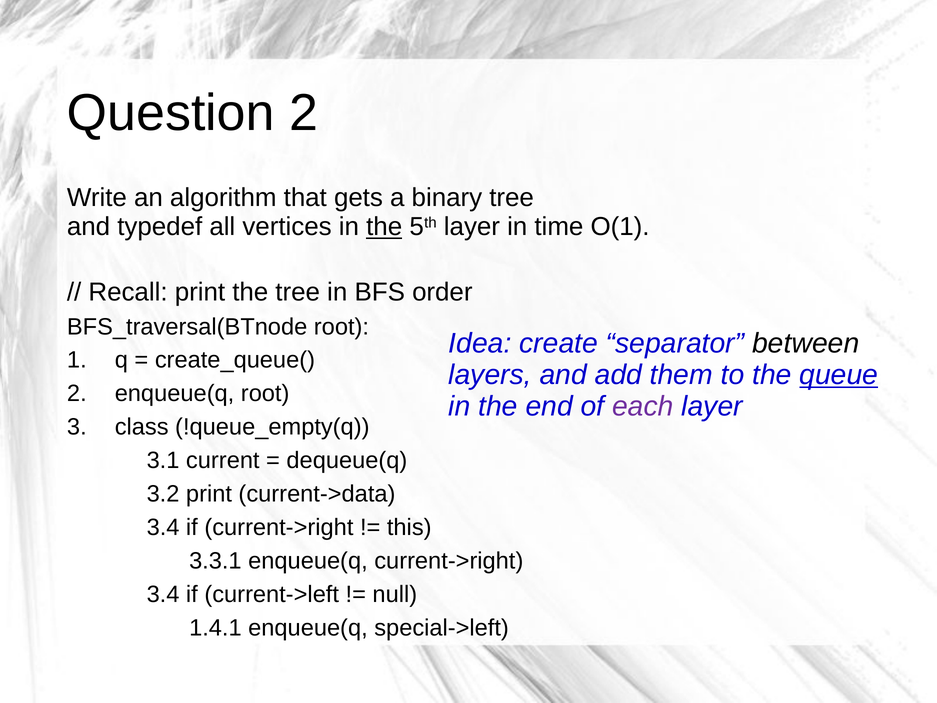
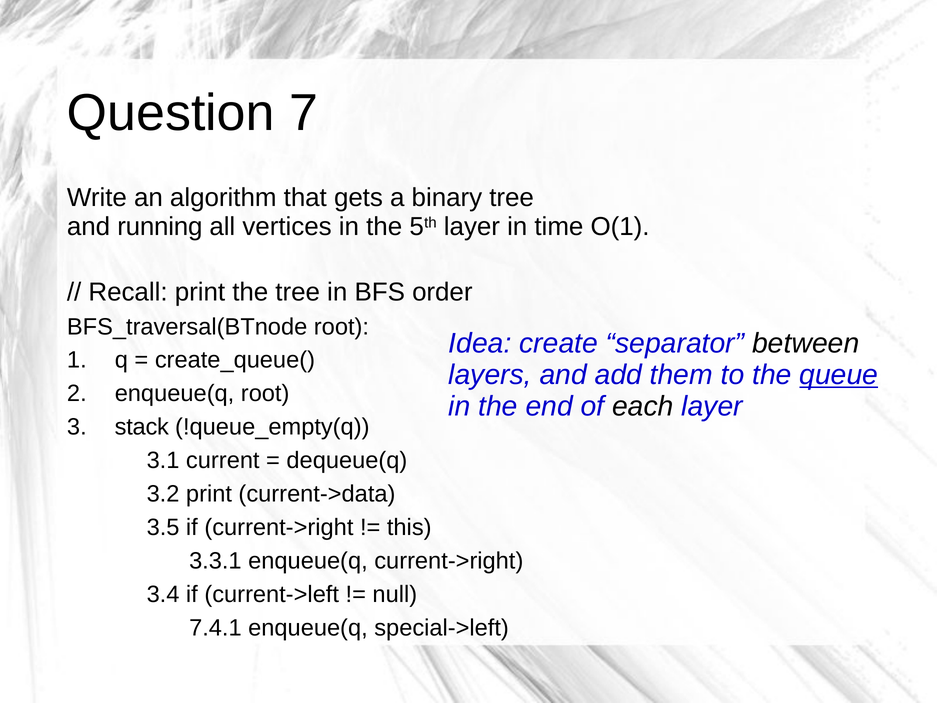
Question 2: 2 -> 7 (304, 113)
typedef: typedef -> running (160, 227)
the underline: present -> none (384, 227)
each colour: purple -> black (643, 406)
class: class -> stack (142, 427)
3.4: 3.4 -> 3.5 (163, 527)
1.4.1: 1.4.1 -> 7.4.1 (215, 628)
